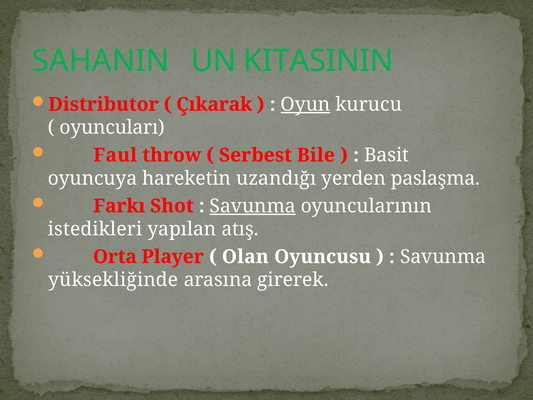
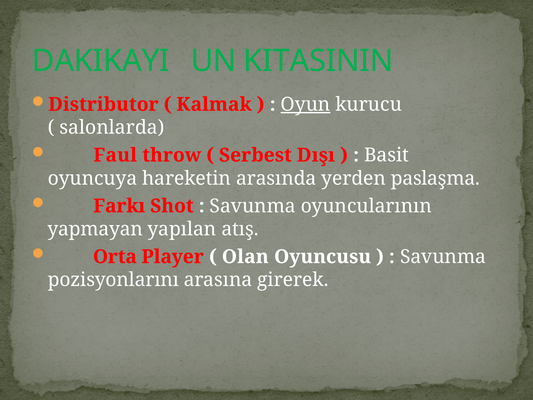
SAHANIN: SAHANIN -> DAKIKAYI (101, 61)
Çıkarak: Çıkarak -> Kalmak (214, 104)
oyuncuları: oyuncuları -> salonlarda (112, 128)
Bile: Bile -> Dışı (316, 155)
uzandığı: uzandığı -> arasında (276, 178)
Savunma underline: present -> none (253, 206)
istedikleri: istedikleri -> yapmayan (95, 229)
yüksekliğinde: yüksekliğinde -> pozisyonlarını (113, 280)
